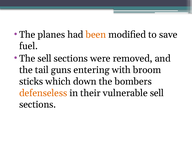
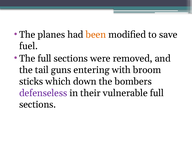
The sell: sell -> full (45, 58)
defenseless colour: orange -> purple (43, 93)
vulnerable sell: sell -> full (157, 93)
